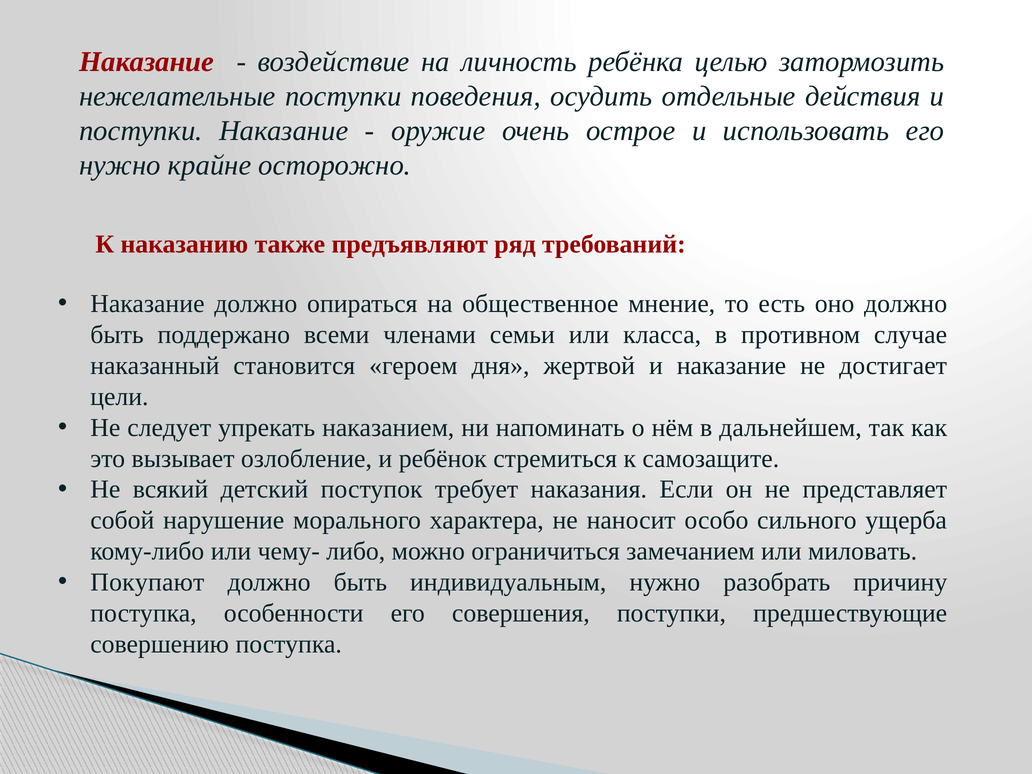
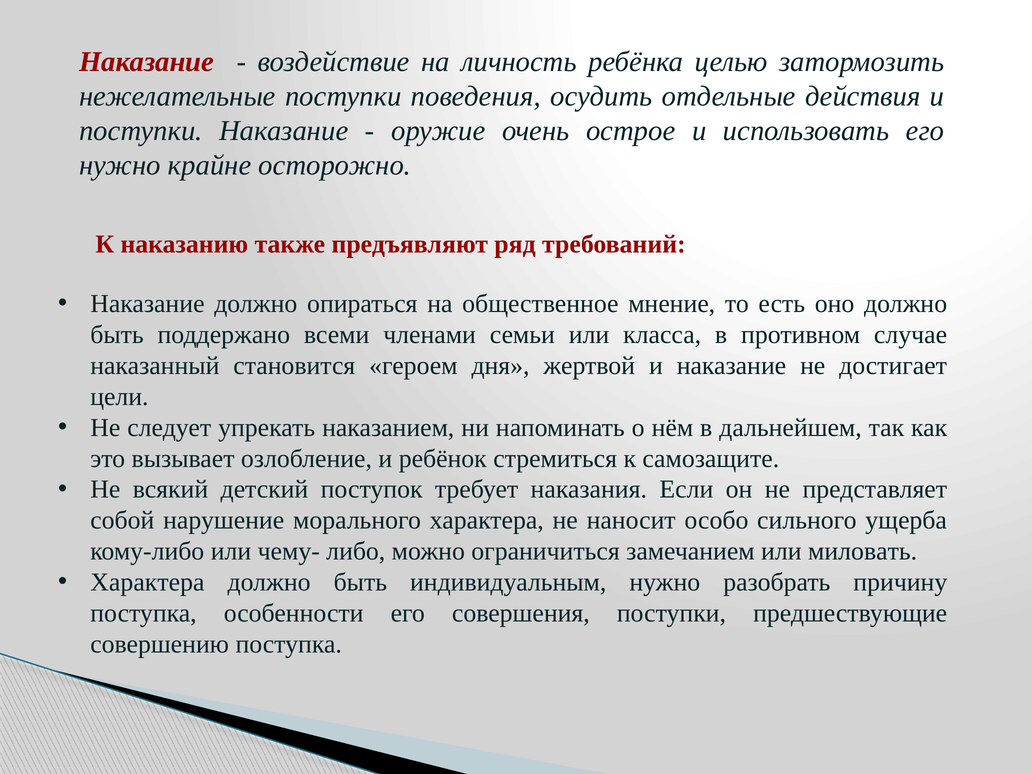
Покупают: Покупают -> Характера (147, 582)
